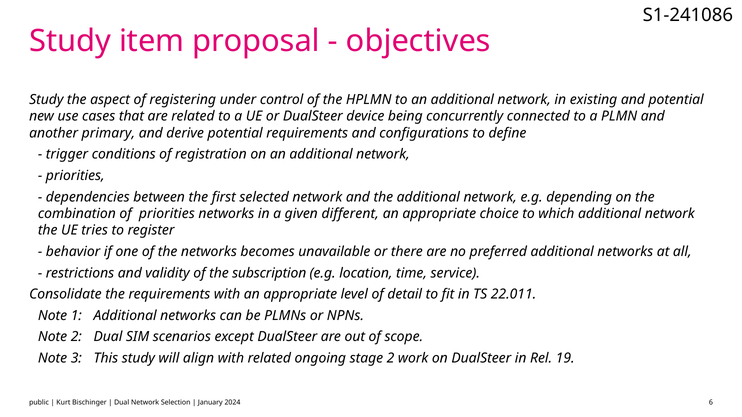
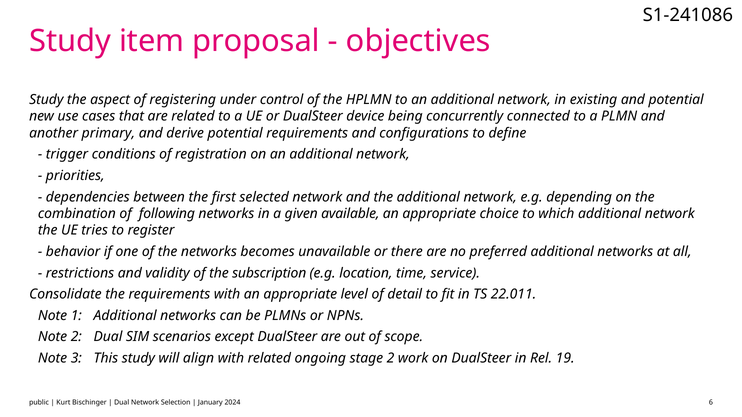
of priorities: priorities -> following (167, 214)
different: different -> available (350, 214)
